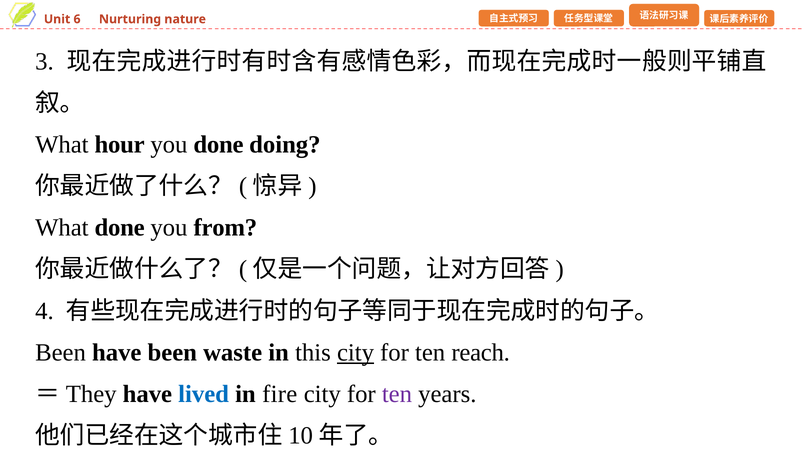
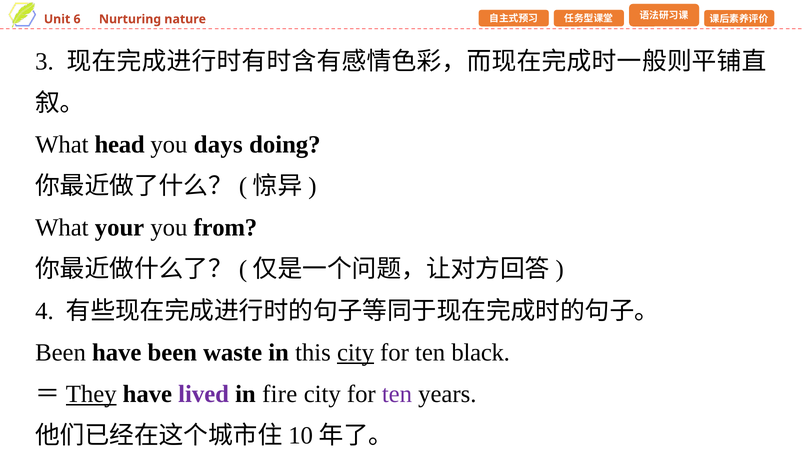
hour: hour -> head (120, 145)
you done: done -> days (218, 145)
What done: done -> your (120, 228)
reach: reach -> black (481, 353)
They underline: none -> present (91, 394)
lived colour: blue -> purple (204, 394)
